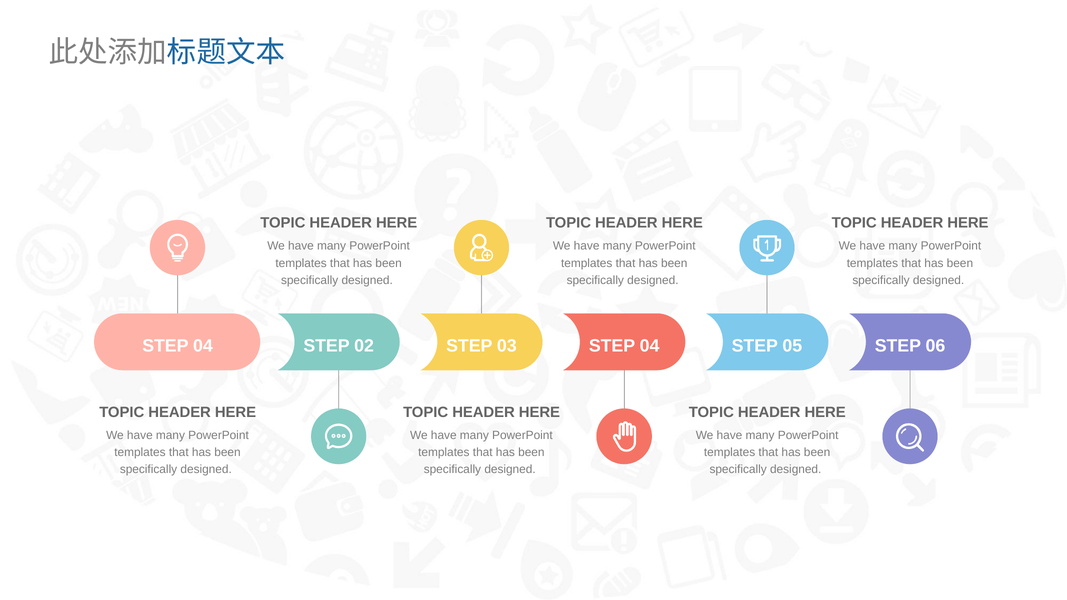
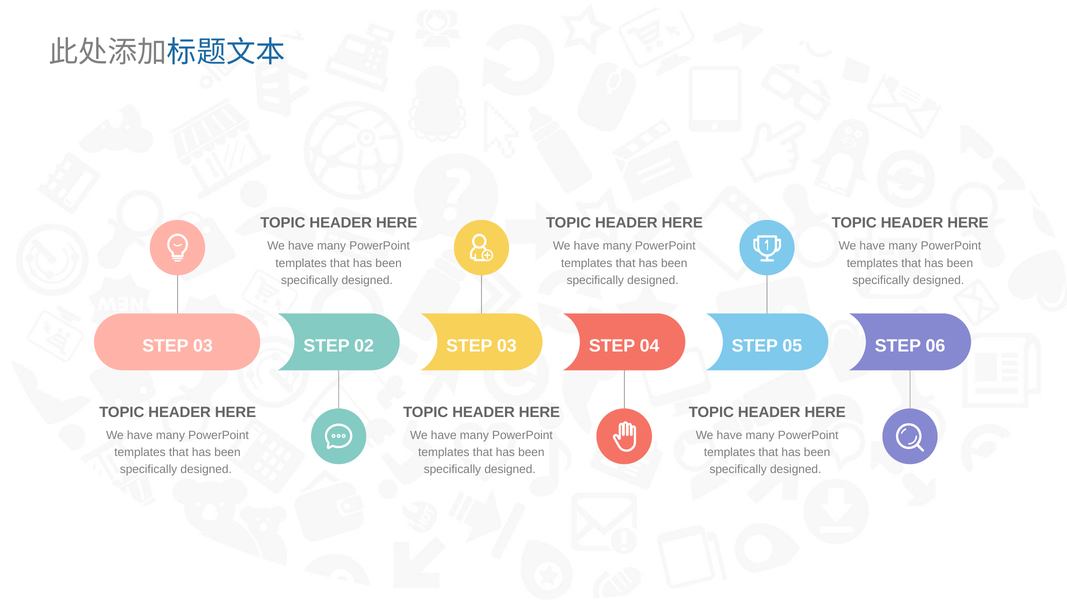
04: 04 -> 03 (203, 346)
